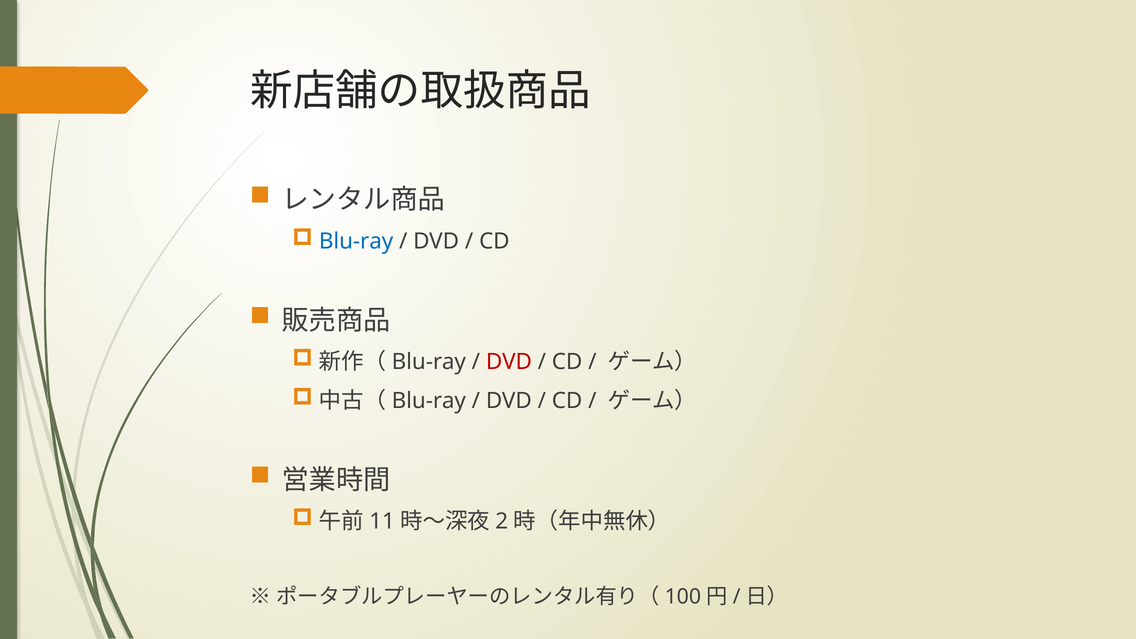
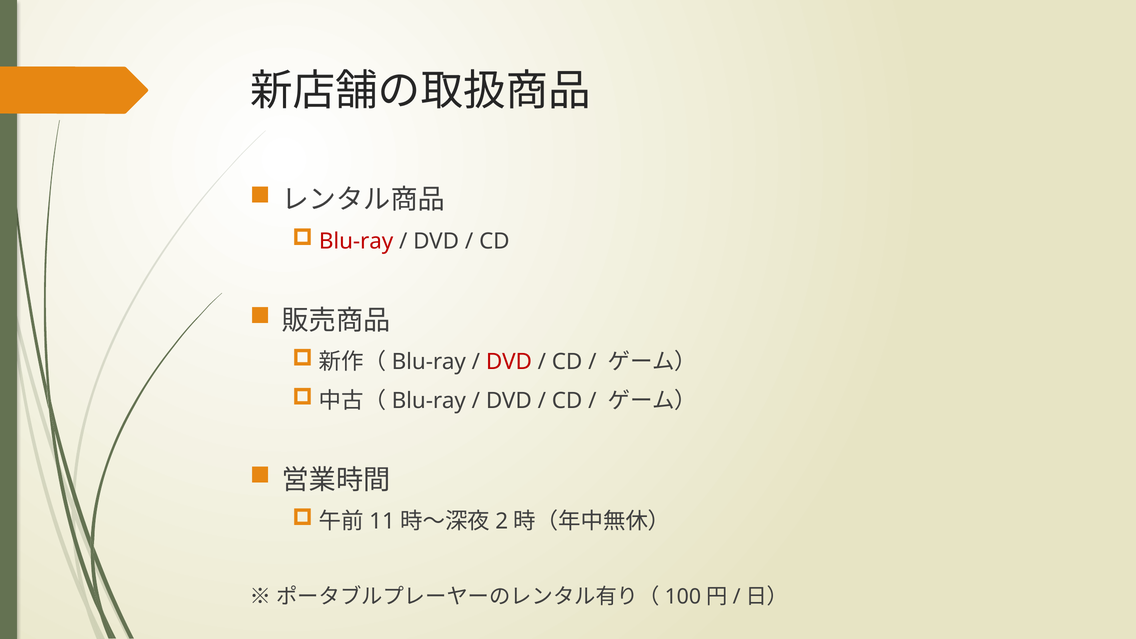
Blu-ray colour: blue -> red (356, 241)
